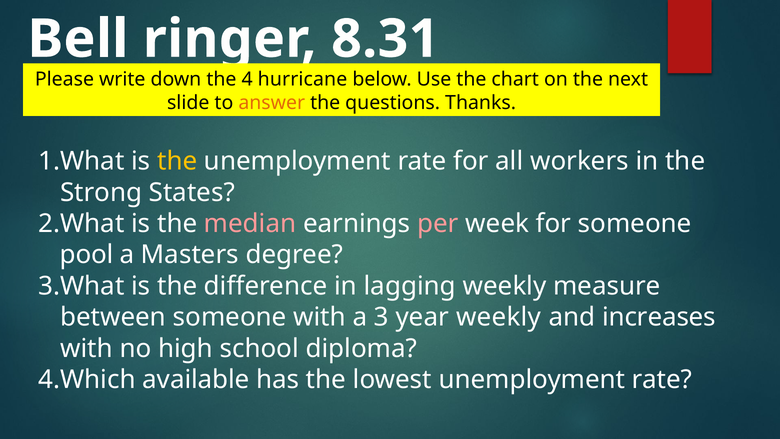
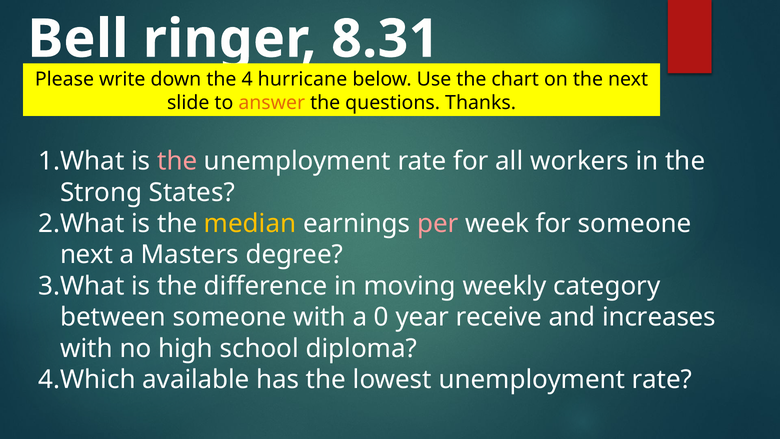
the colour: yellow -> pink (177, 161)
median colour: pink -> yellow (250, 224)
pool: pool -> next (87, 255)
lagging: lagging -> moving (410, 286)
measure: measure -> category (607, 286)
3: 3 -> 0 (381, 317)
year weekly: weekly -> receive (499, 317)
